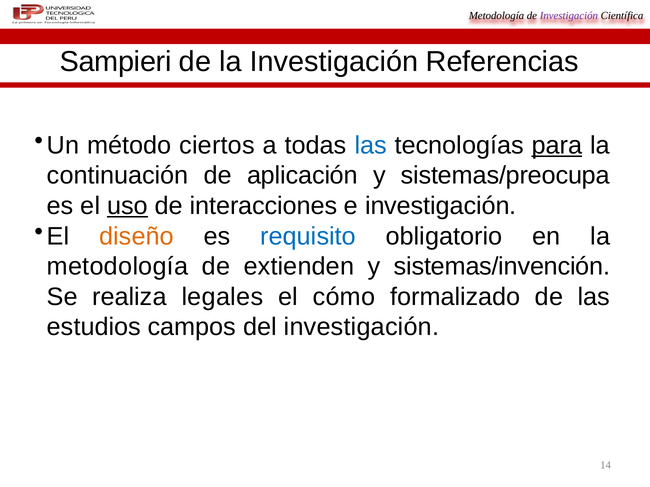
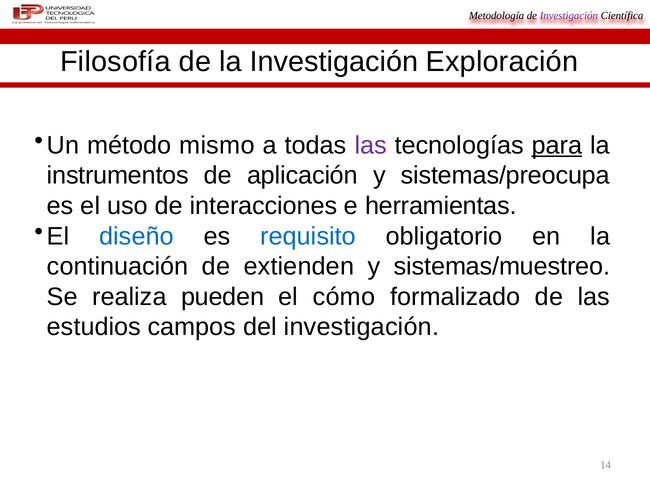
Sampieri: Sampieri -> Filosofía (115, 62)
Referencias: Referencias -> Exploración (502, 62)
ciertos: ciertos -> mismo (217, 145)
las colour: blue -> purple (371, 145)
continuación: continuación -> instrumentos (118, 176)
uso underline: present -> none (127, 206)
e investigación: investigación -> herramientas (441, 206)
diseño colour: orange -> blue (136, 236)
metodología: metodología -> continuación (118, 267)
sistemas/invención: sistemas/invención -> sistemas/muestreo (502, 267)
legales: legales -> pueden (223, 297)
